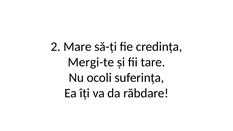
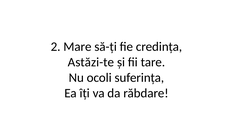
Mergi-te: Mergi-te -> Astăzi-te (91, 62)
